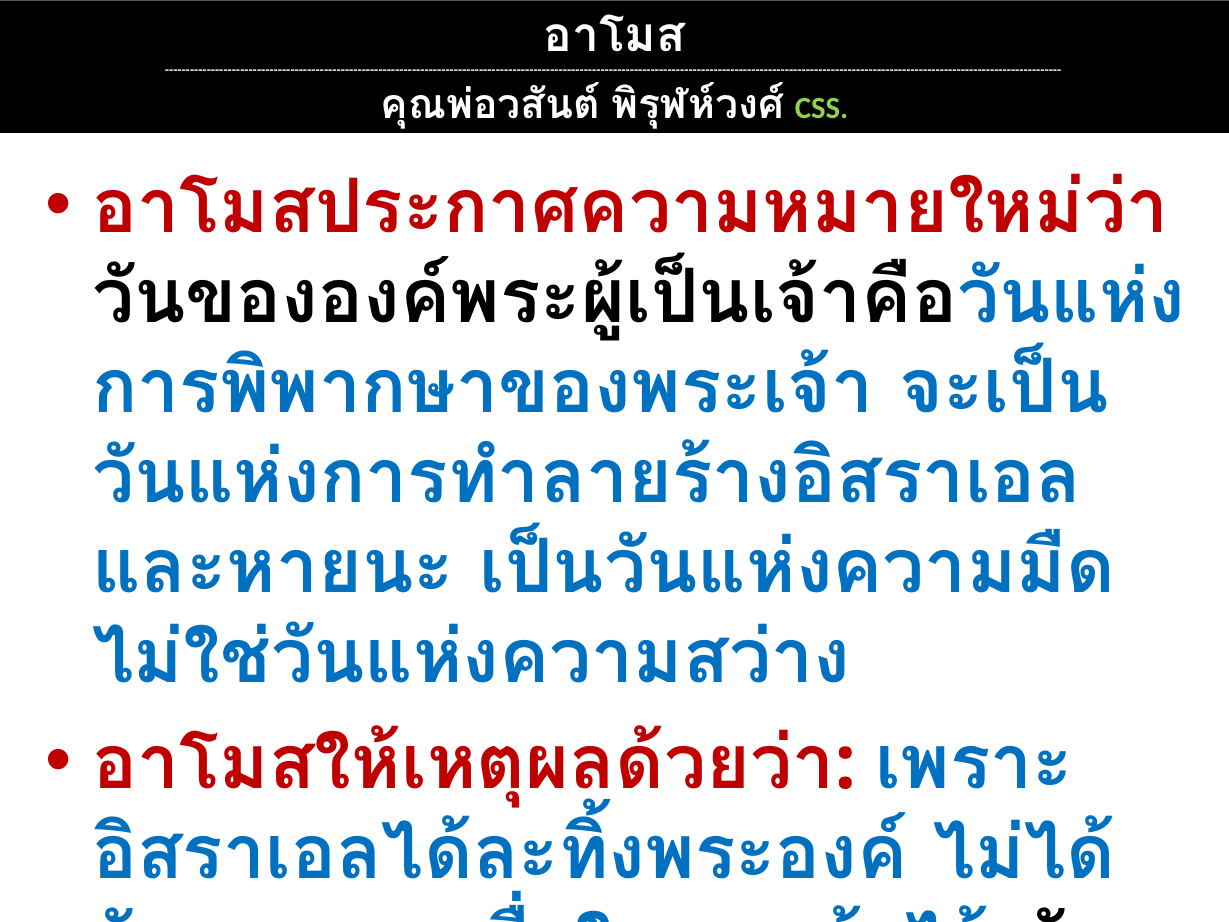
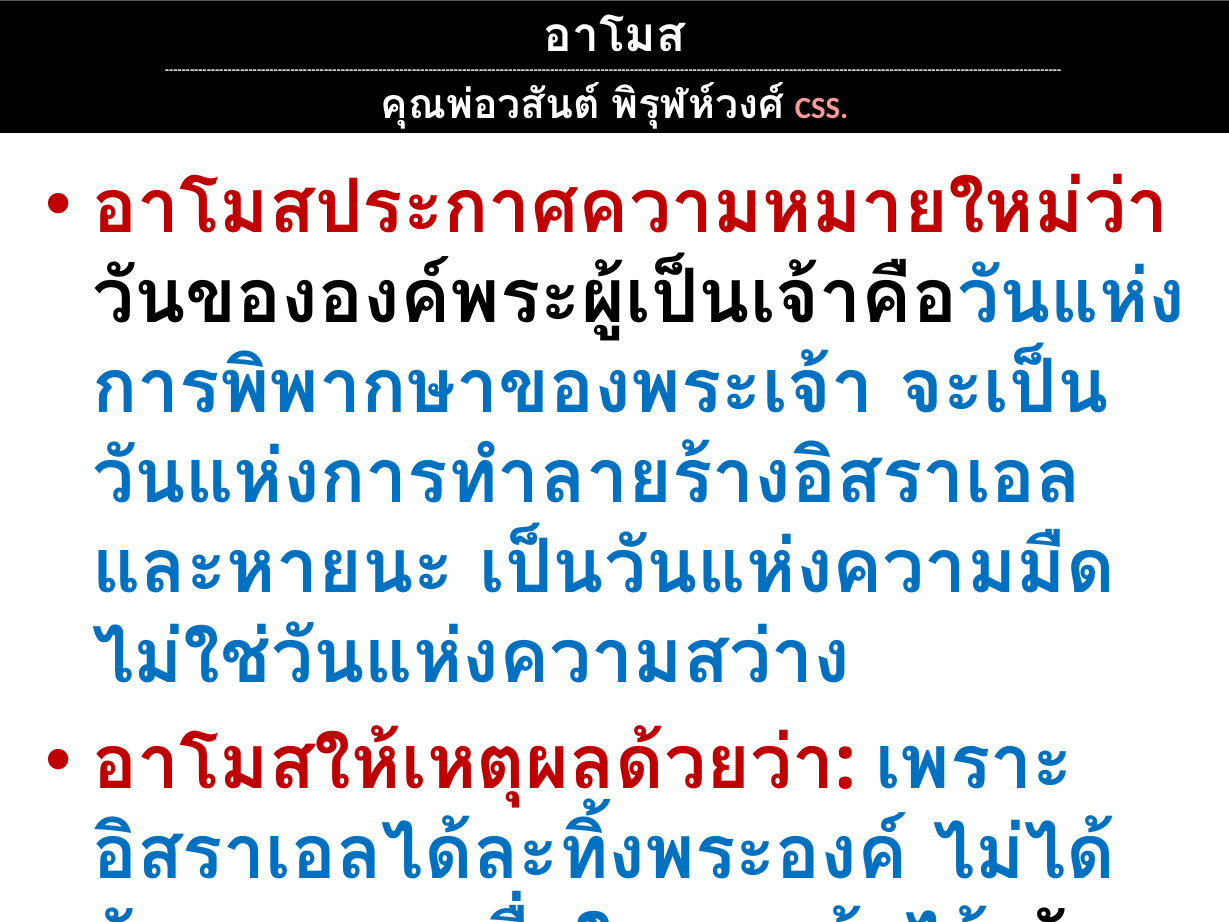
CSS colour: light green -> pink (822, 108)
